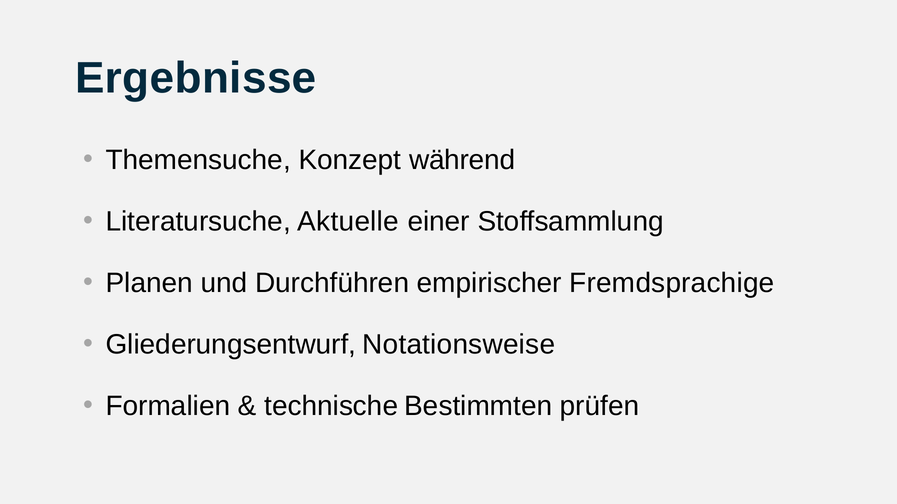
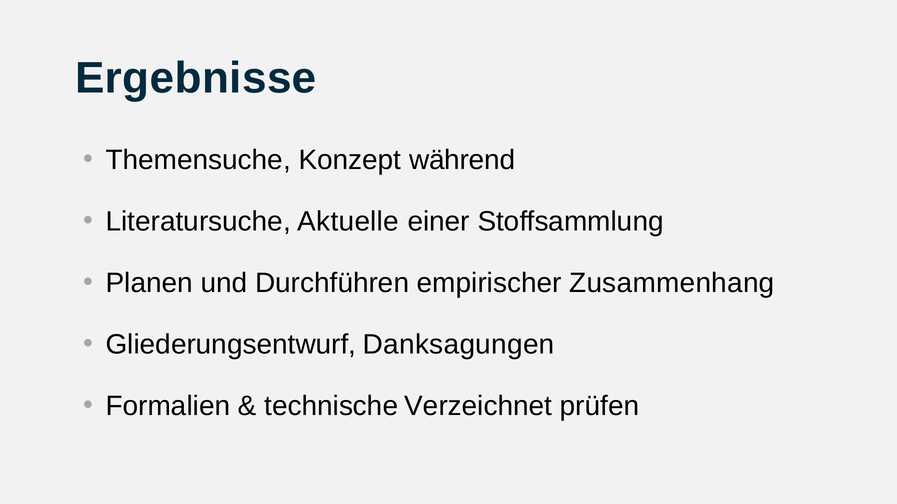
Fremdsprachige: Fremdsprachige -> Zusammenhang (672, 283)
Notationsweise: Notationsweise -> Danksagungen (459, 345)
Bestimmten: Bestimmten -> Verzeichnet (478, 407)
